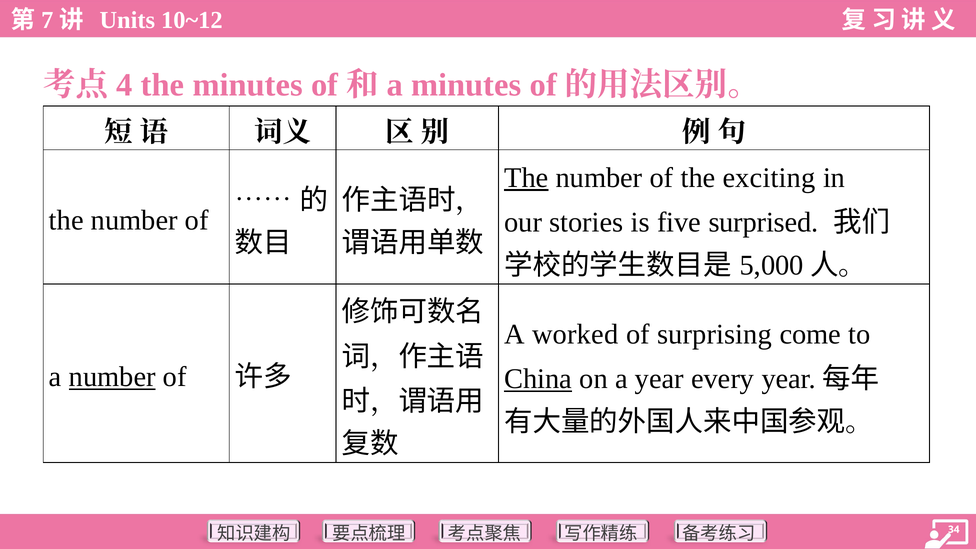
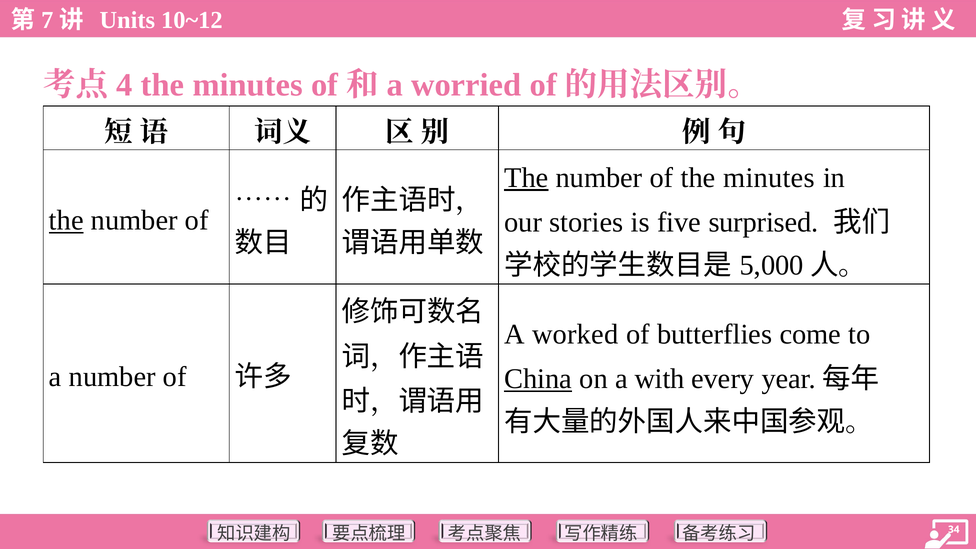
a minutes: minutes -> worried (466, 85)
of the exciting: exciting -> minutes (769, 178)
the underline: none -> present (66, 220)
surprising: surprising -> butterflies (715, 334)
number underline: present -> none (112, 377)
a year: year -> with (660, 379)
